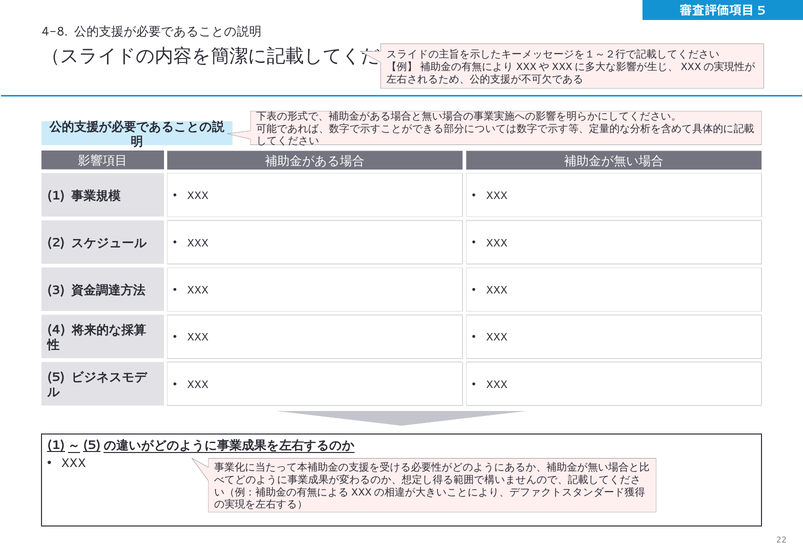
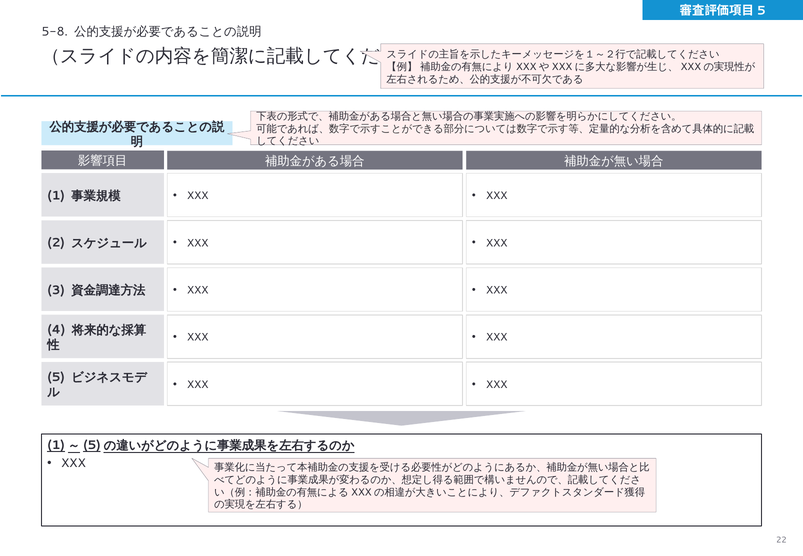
4-8: 4-8 -> 5-8 (55, 32)
